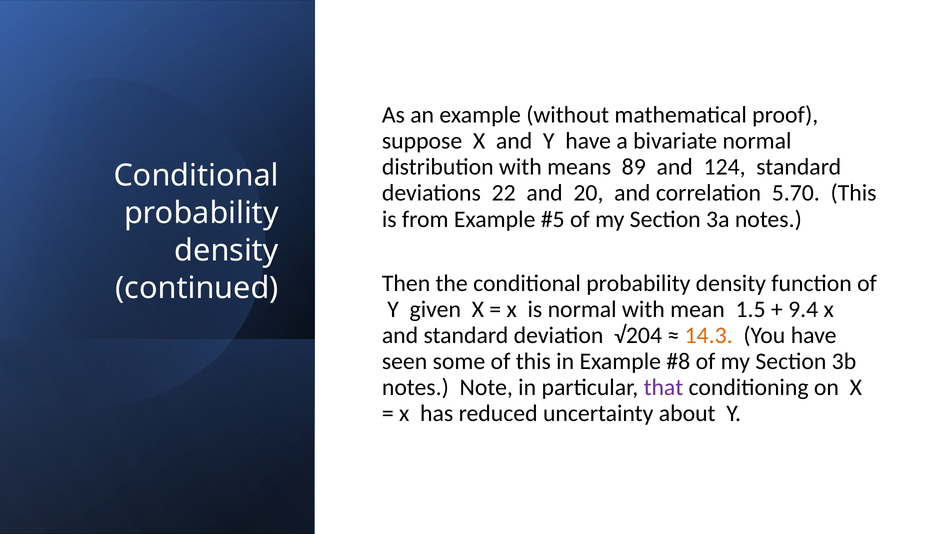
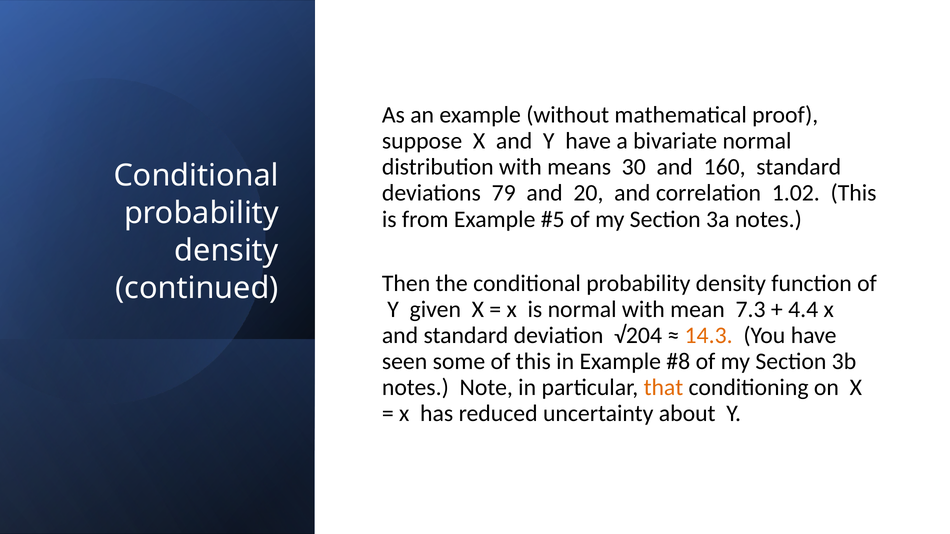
89: 89 -> 30 (634, 167)
124: 124 -> 160 (725, 167)
22: 22 -> 79 (504, 193)
5.70: 5.70 -> 1.02 (796, 193)
1.5: 1.5 -> 7.3 (751, 309)
9.4: 9.4 -> 4.4 (803, 309)
that colour: purple -> orange (663, 388)
